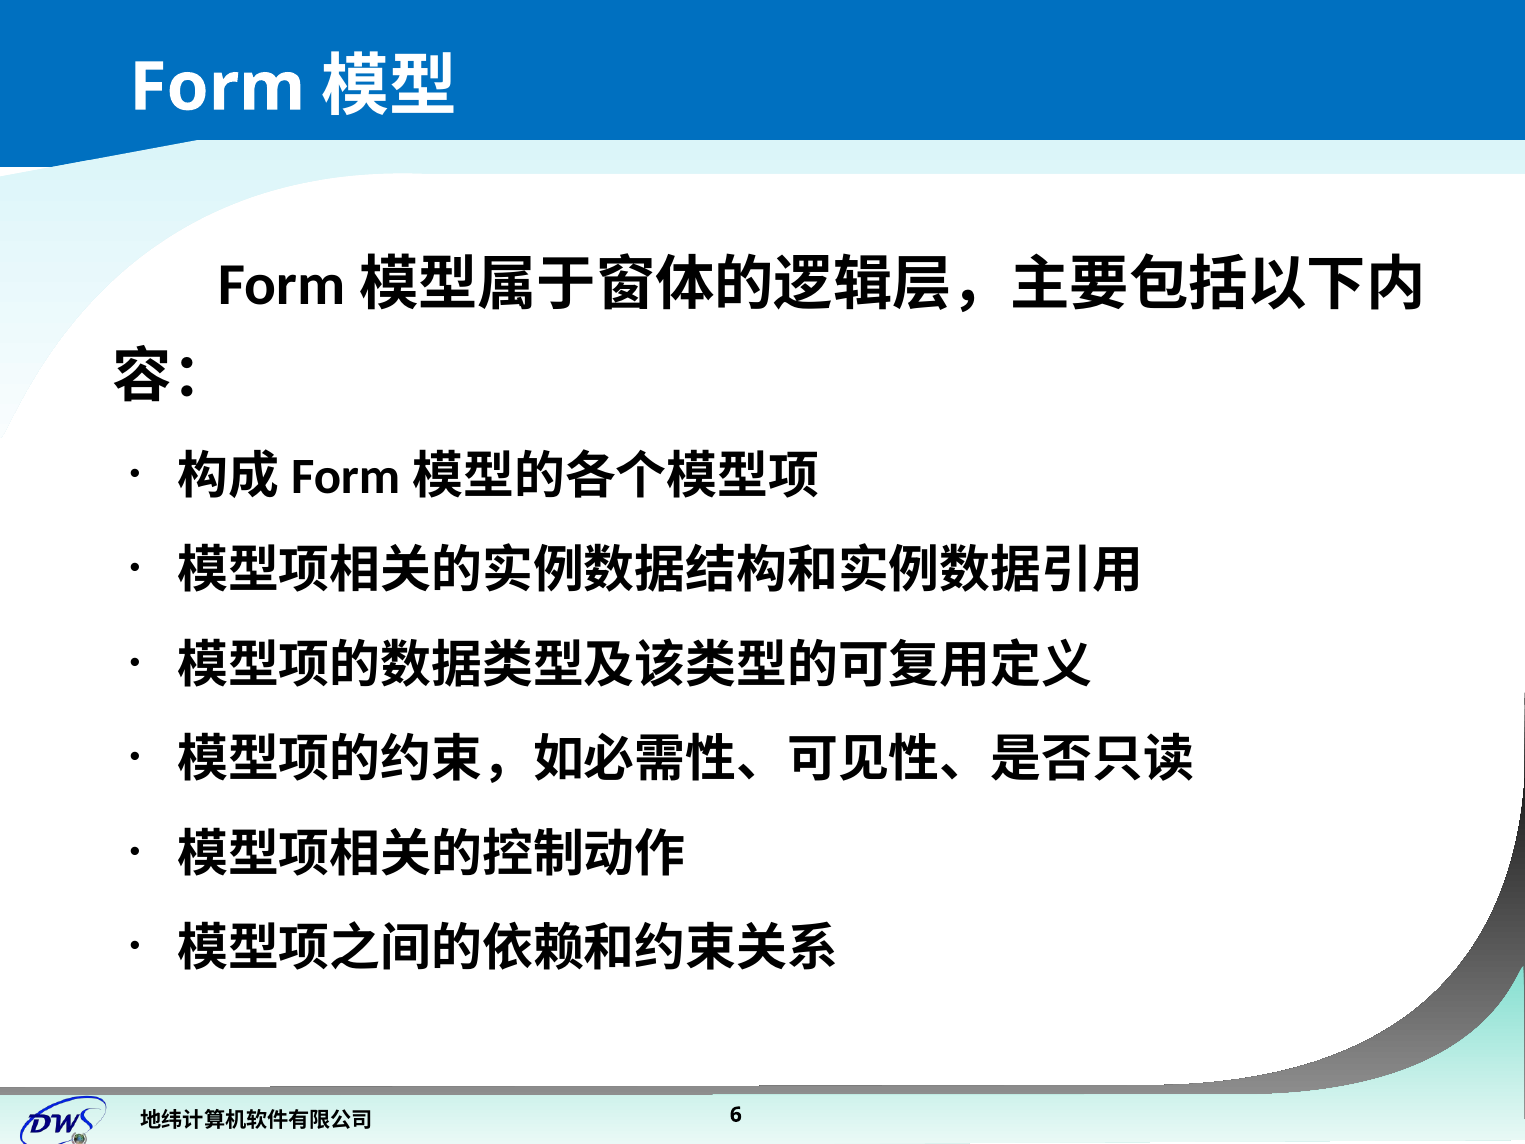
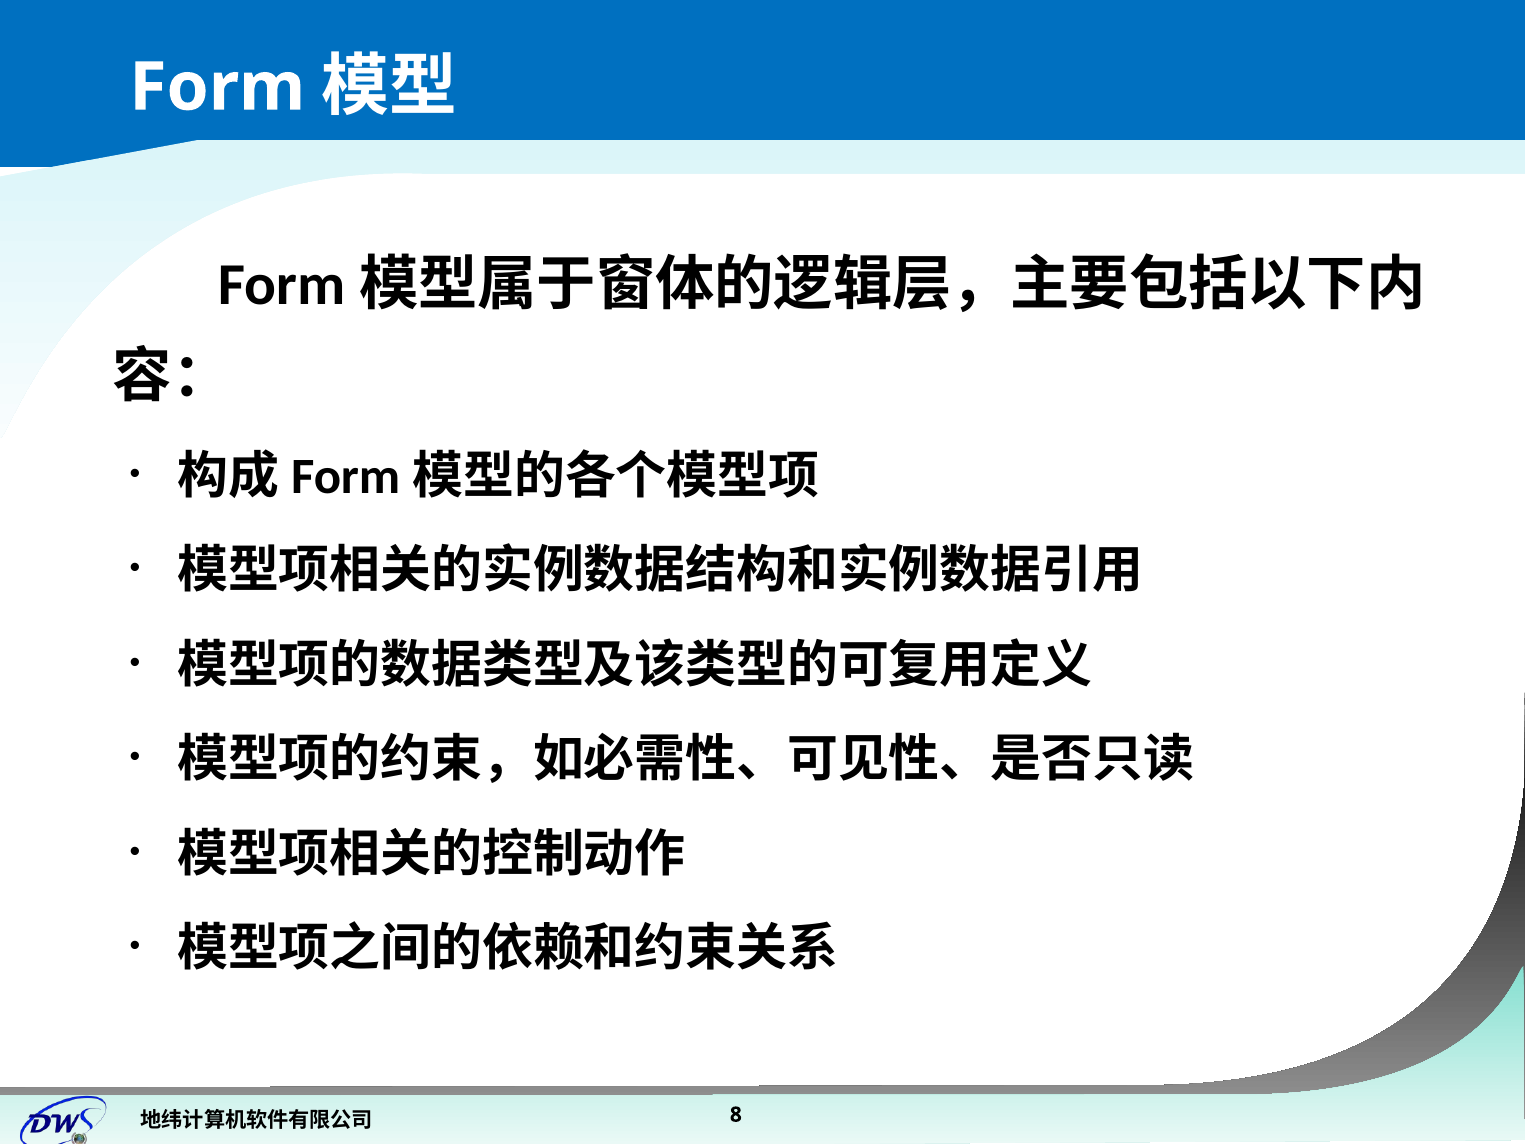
6: 6 -> 8 (736, 1114)
